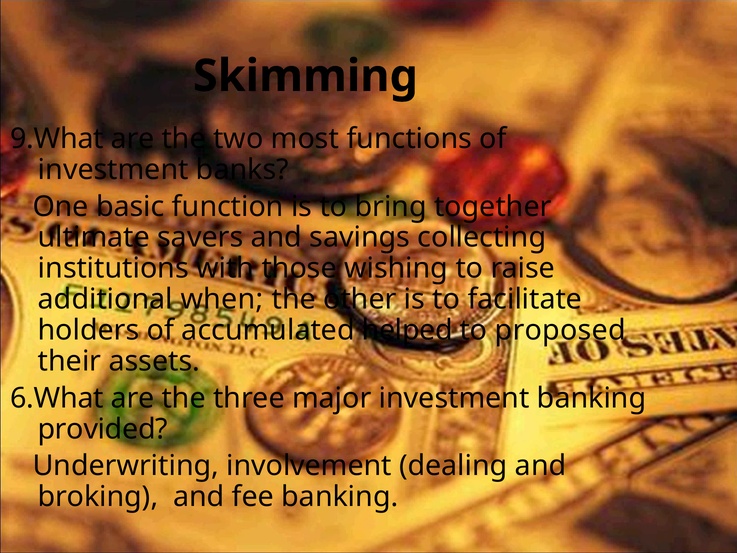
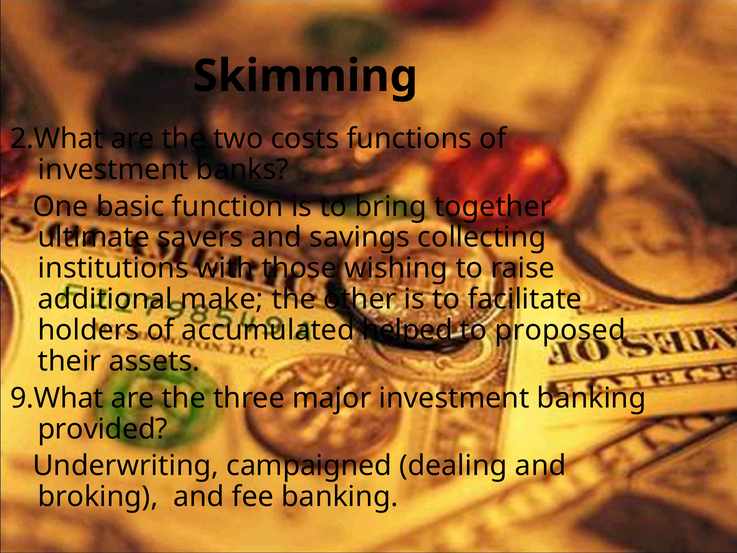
9.What: 9.What -> 2.What (57, 139)
most: most -> costs (305, 139)
when: when -> make (222, 299)
6.What: 6.What -> 9.What (57, 398)
involvement: involvement -> campaigned (309, 466)
